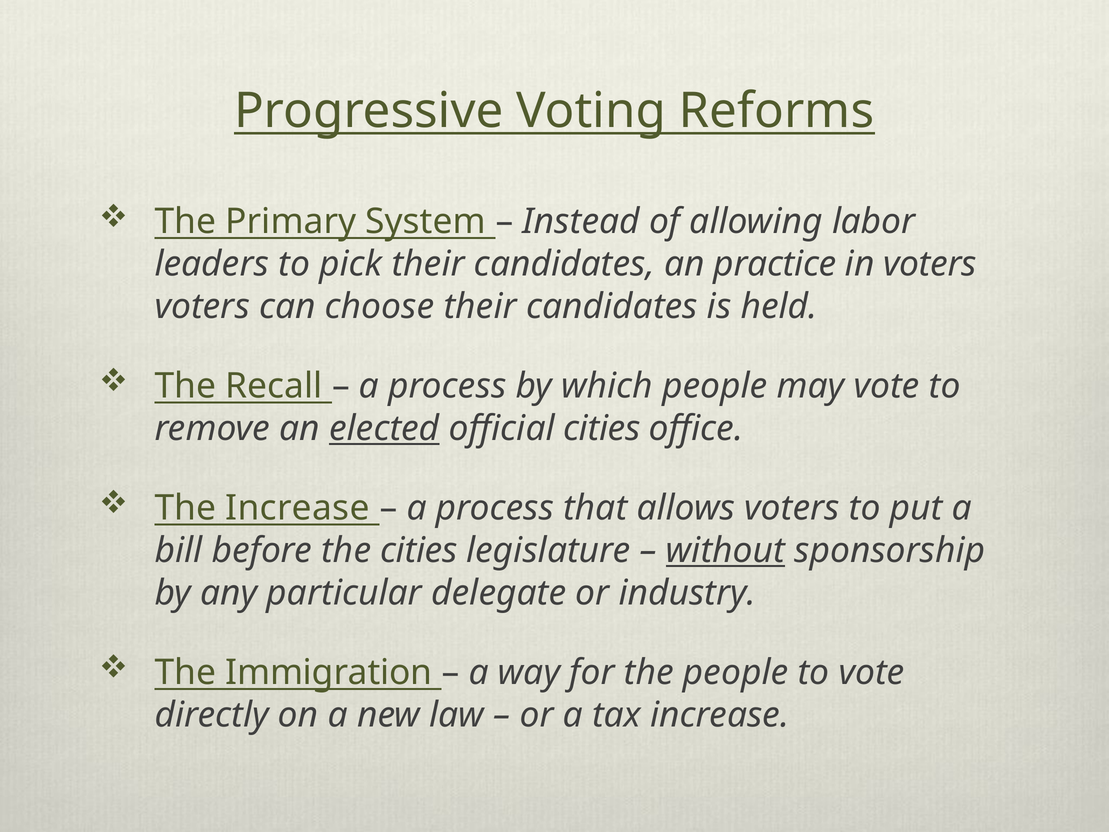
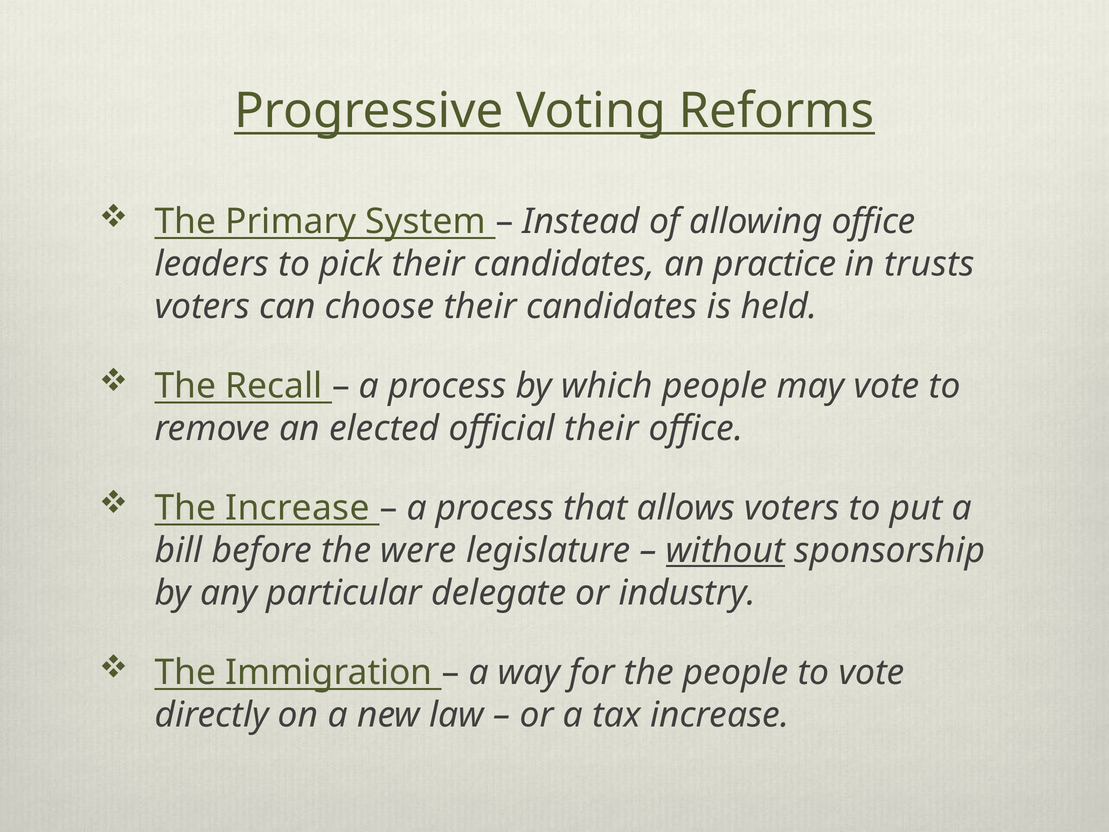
allowing labor: labor -> office (874, 222)
in voters: voters -> trusts (929, 264)
elected underline: present -> none (384, 429)
official cities: cities -> their (602, 429)
the cities: cities -> were (418, 551)
